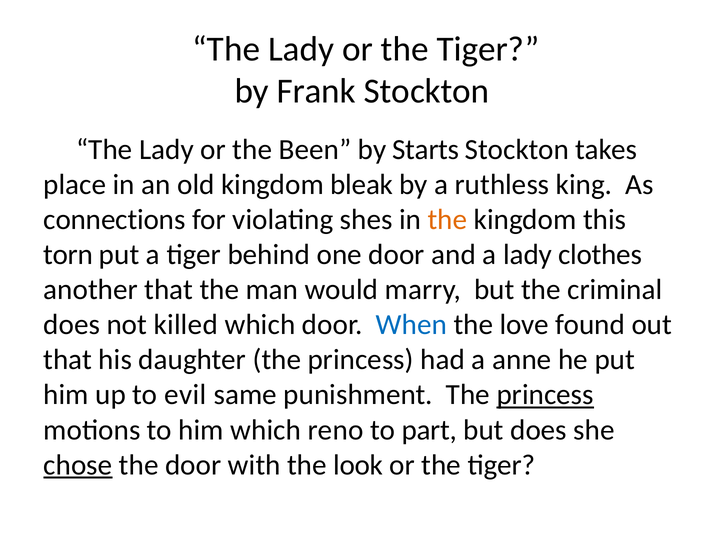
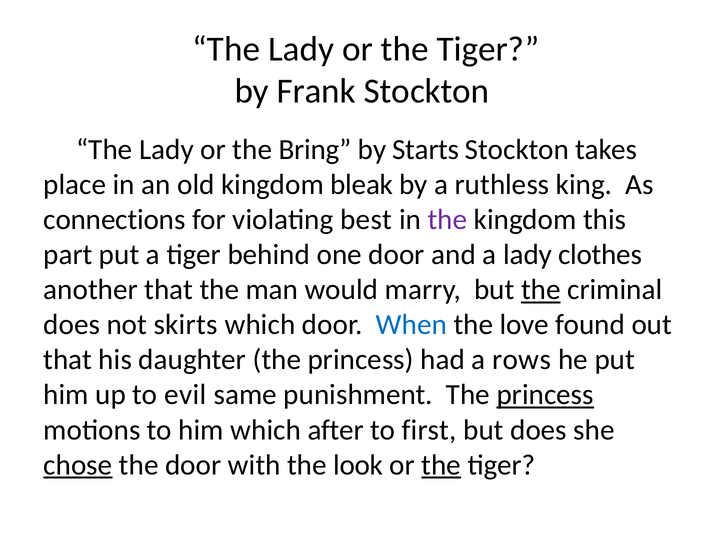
Been: Been -> Bring (315, 150)
shes: shes -> best (366, 220)
the colour: orange -> purple (447, 220)
torn: torn -> part (68, 255)
the underline: none -> present (541, 290)
killed: killed -> skirts (186, 325)
anne: anne -> rows (522, 360)
reno: reno -> after (336, 430)
part: part -> first (429, 430)
the underline: none -> present (441, 465)
